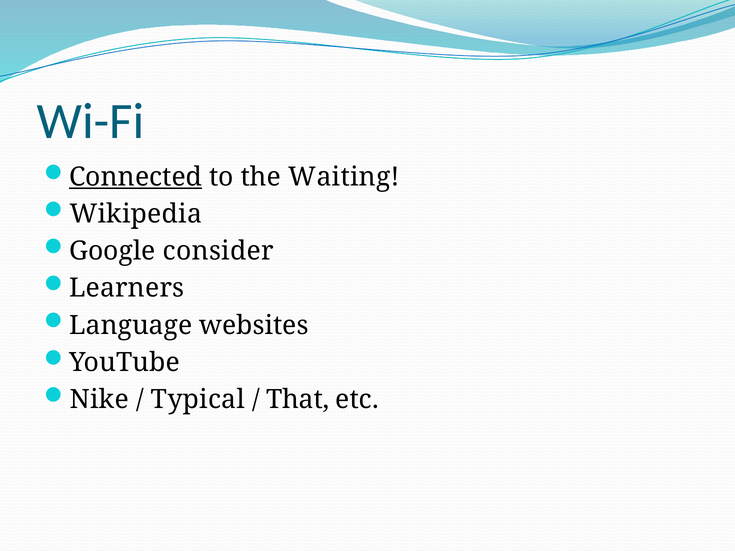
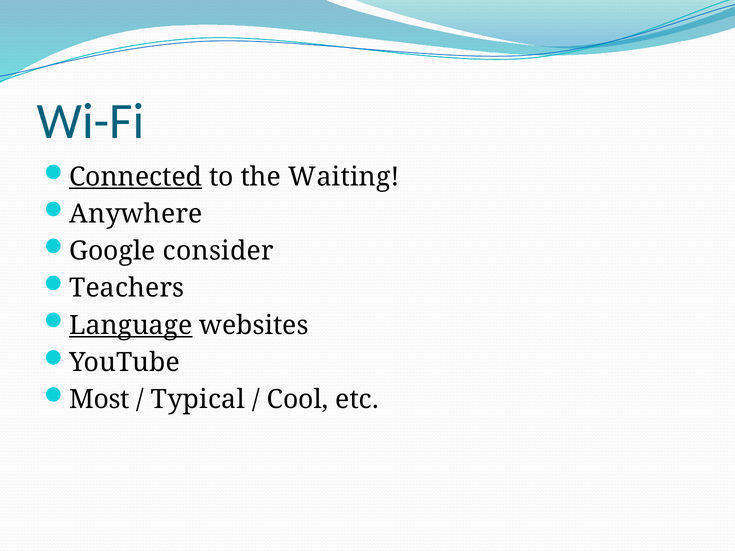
Wikipedia: Wikipedia -> Anywhere (136, 214)
Learners: Learners -> Teachers (127, 288)
Language underline: none -> present (131, 325)
Nike: Nike -> Most (99, 400)
That: That -> Cool (298, 400)
